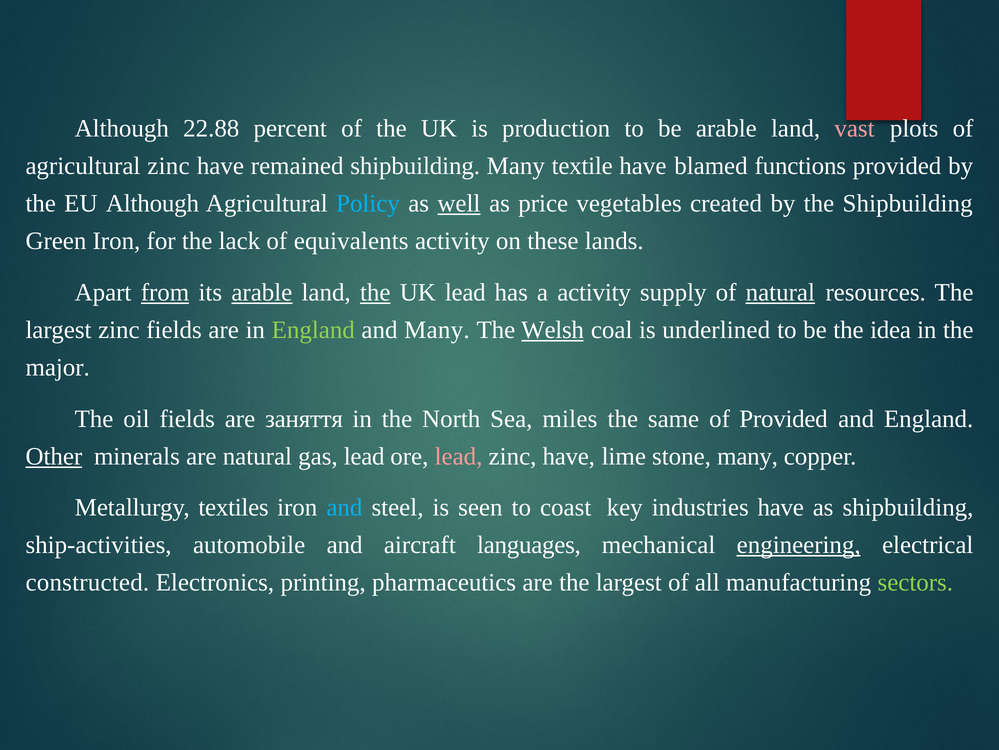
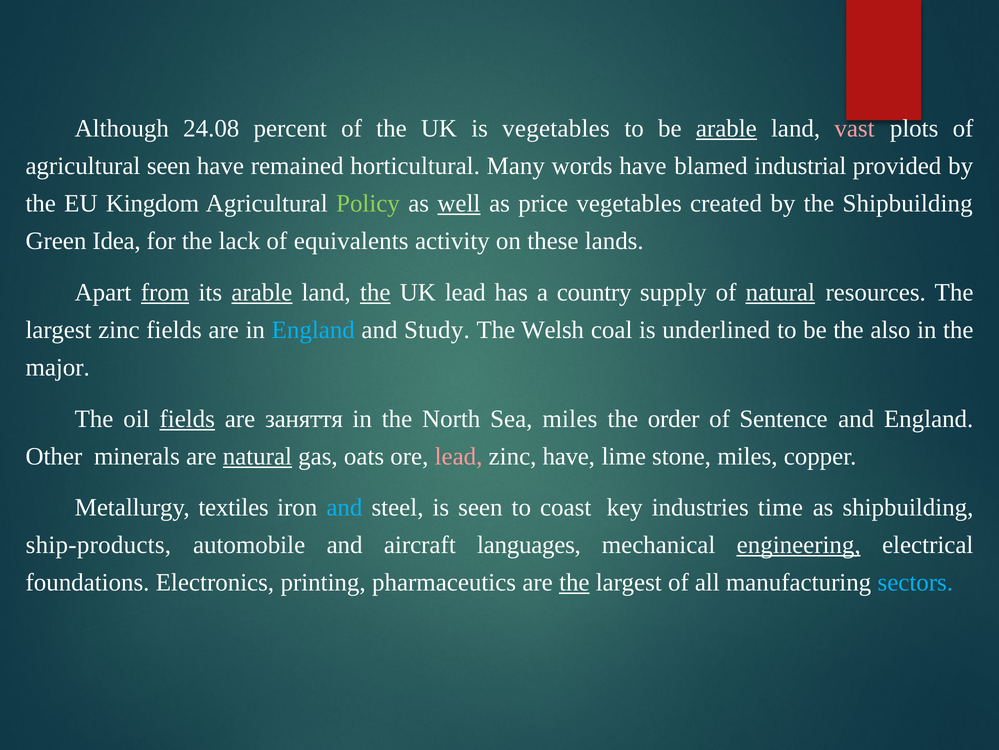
22.88: 22.88 -> 24.08 (211, 129)
is production: production -> vegetables (556, 129)
arable underline: none -> present (726, 129)
agricultural zinc: zinc -> seen (169, 166)
remained shipbuilding: shipbuilding -> horticultural (415, 166)
textile: textile -> words (582, 166)
functions: functions -> industrial (800, 166)
EU Although: Although -> Kingdom (153, 203)
Policy colour: light blue -> light green (368, 203)
Green Iron: Iron -> Idea (117, 241)
a activity: activity -> country (594, 292)
England colour: light green -> light blue (313, 330)
and Many: Many -> Study (437, 330)
Welsh underline: present -> none (553, 330)
idea: idea -> also (890, 330)
fields underline: none -> present (187, 418)
same: same -> order (674, 418)
of Provided: Provided -> Sentence (784, 418)
Other underline: present -> none (54, 456)
natural underline: none -> present (257, 456)
gas lead: lead -> oats (364, 456)
stone many: many -> miles (747, 456)
industries have: have -> time (780, 507)
ship-activities: ship-activities -> ship-products (98, 545)
constructed: constructed -> foundations (87, 582)
the underline: none -> present (574, 582)
sectors colour: light green -> light blue (915, 582)
